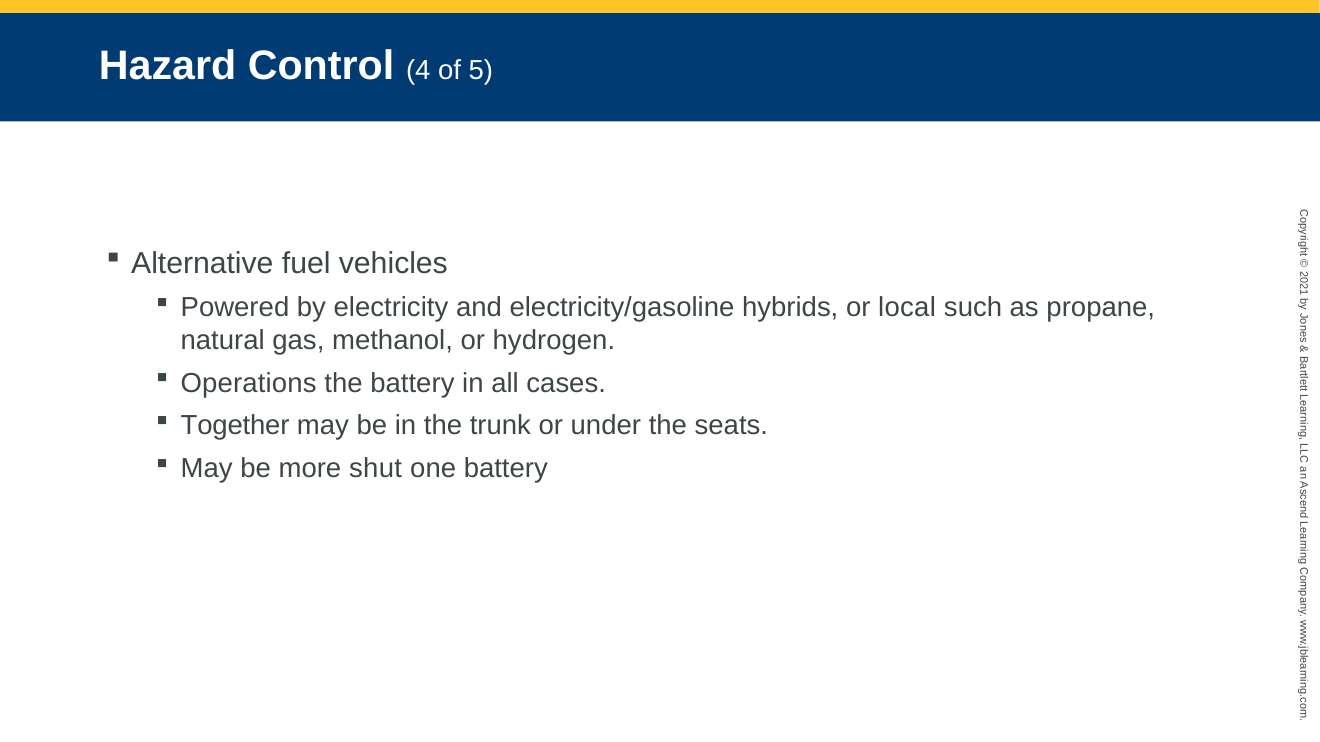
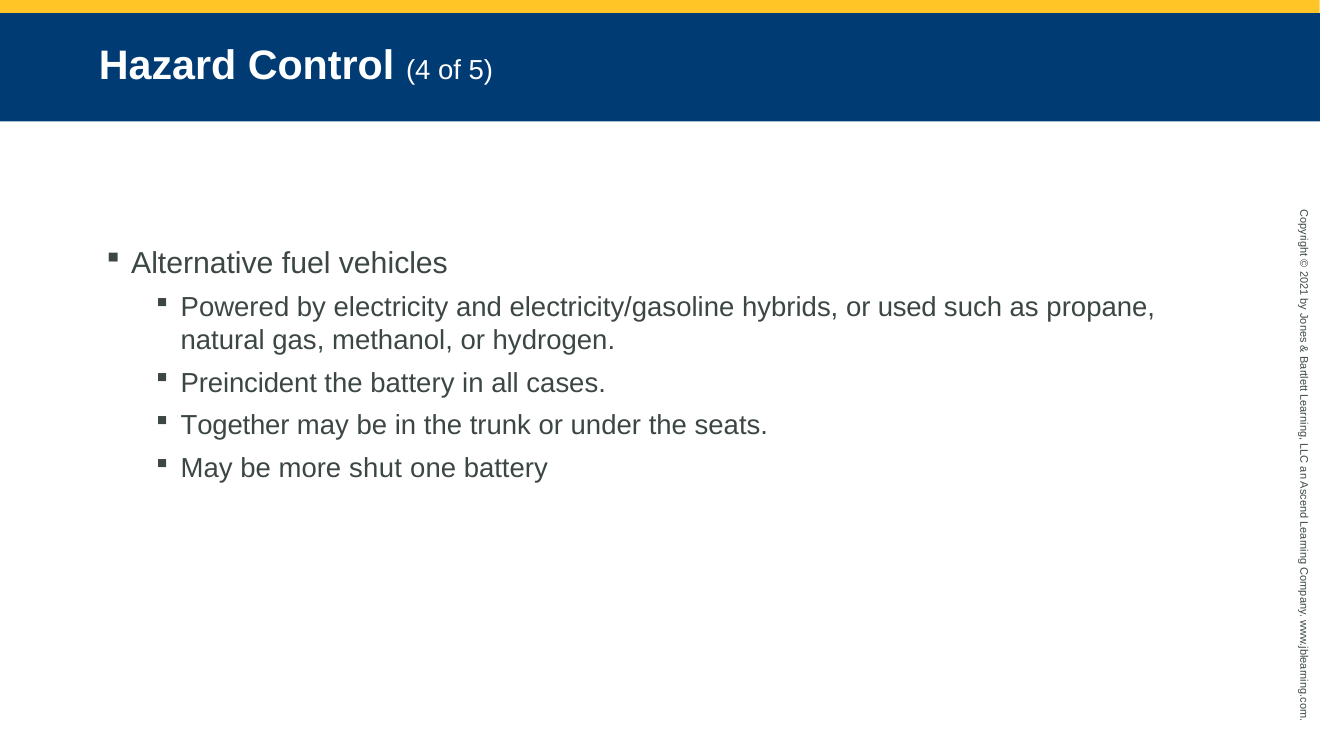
local: local -> used (907, 308)
Operations: Operations -> Preincident (249, 384)
